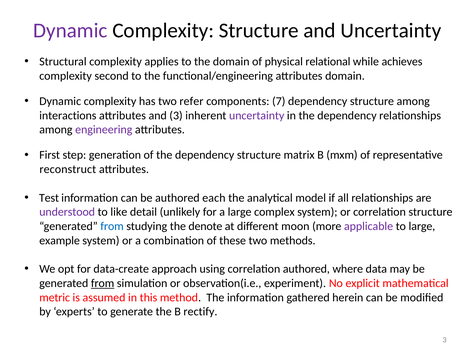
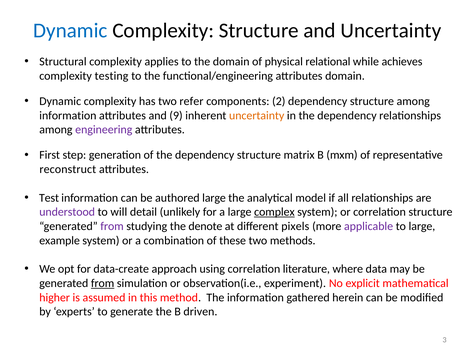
Dynamic colour: purple -> blue (70, 31)
second: second -> testing (112, 76)
7: 7 -> 2 (279, 101)
interactions: interactions -> information (68, 116)
and 3: 3 -> 9 (176, 116)
uncertainty colour: purple -> orange (257, 116)
authored each: each -> large (214, 198)
like: like -> will (119, 212)
complex underline: none -> present (274, 212)
from colour: blue -> purple (112, 226)
moon: moon -> pixels (295, 226)
correlation authored: authored -> literature (306, 269)
metric: metric -> higher (55, 298)
rectify: rectify -> driven (200, 312)
